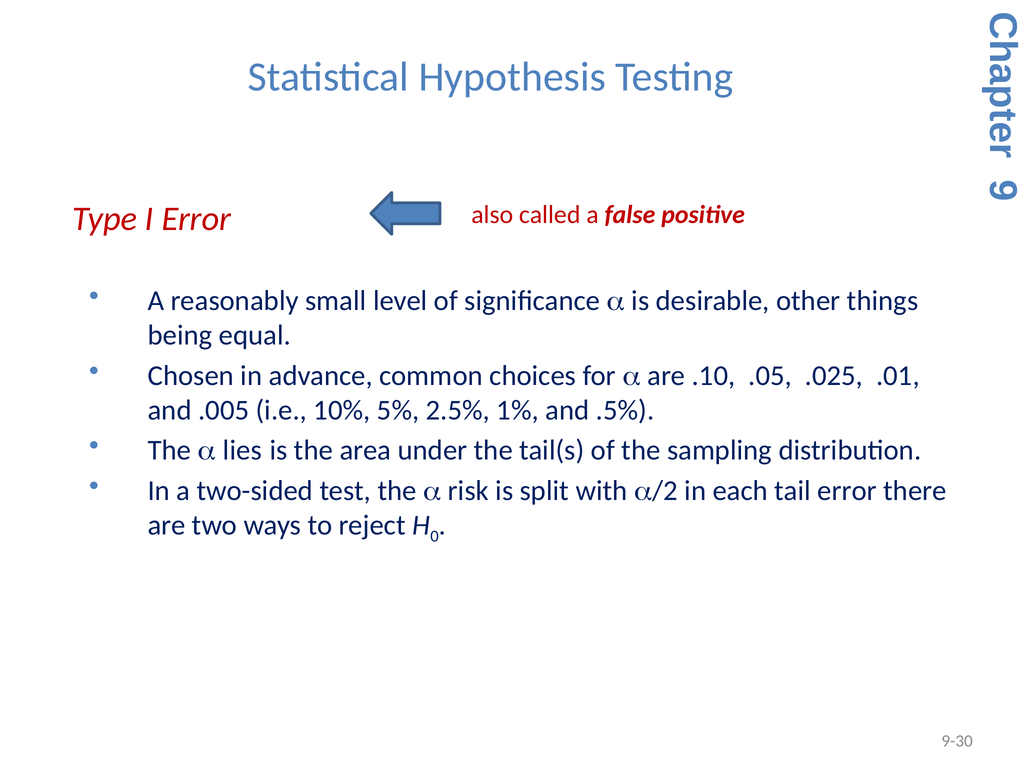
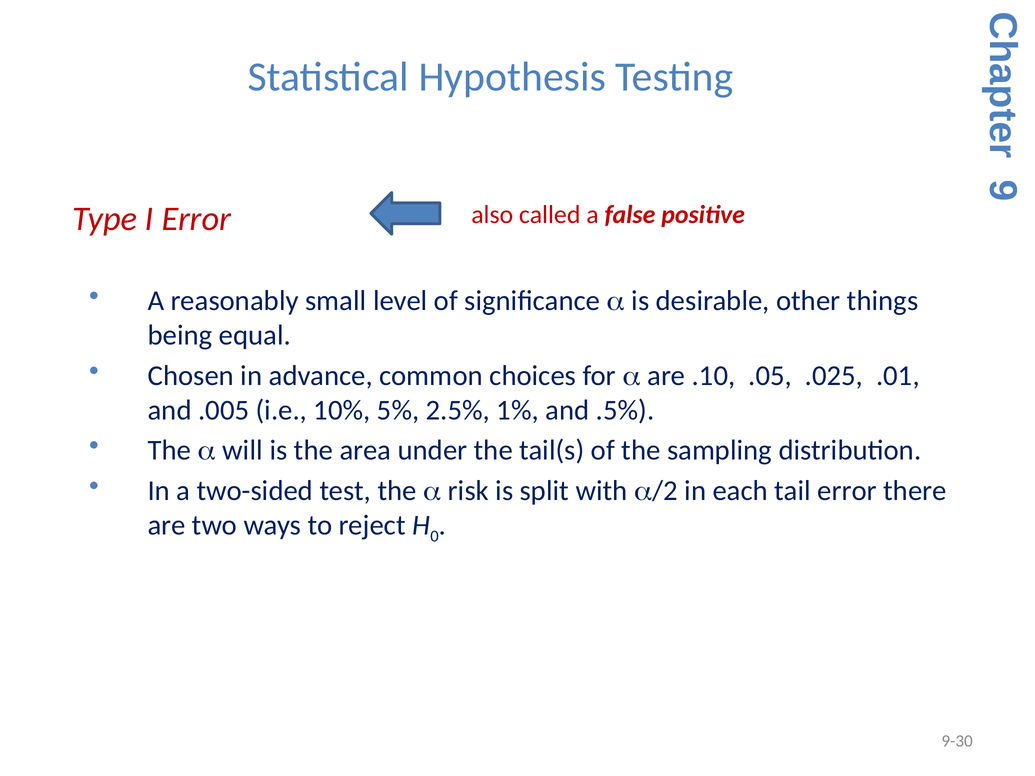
lies: lies -> will (242, 451)
